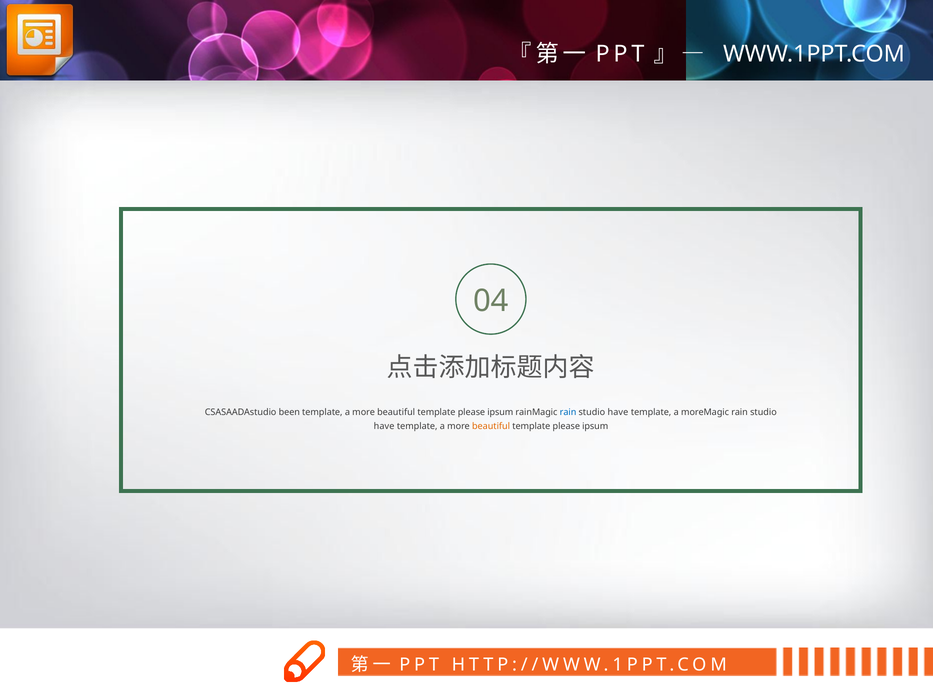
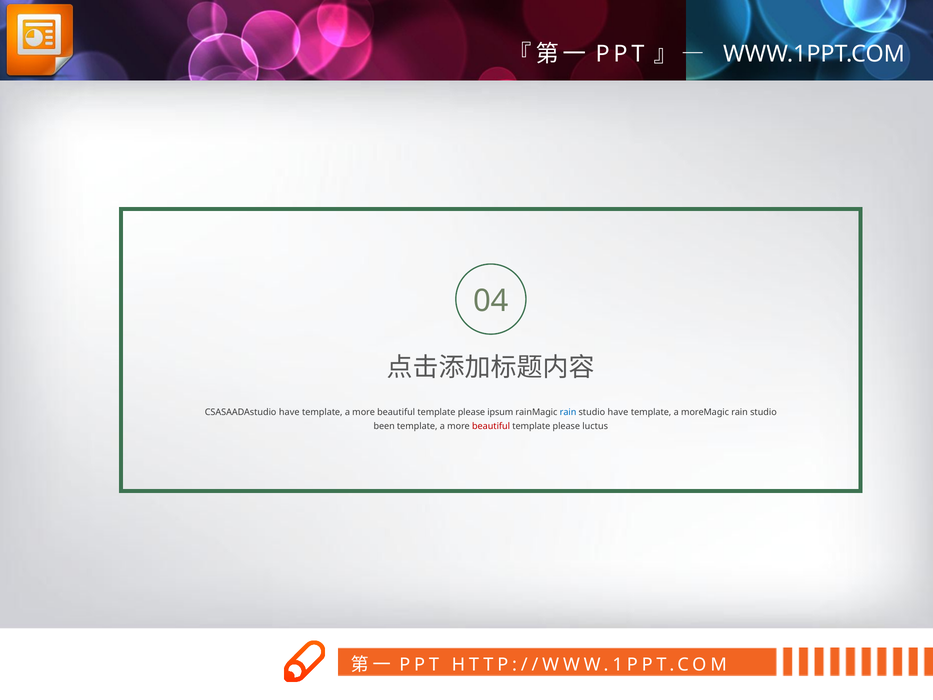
CSASAADAstudio been: been -> have (289, 412)
have: have -> been (384, 426)
beautiful colour: orange -> red (491, 426)
ipsum: ipsum -> luctus (595, 426)
